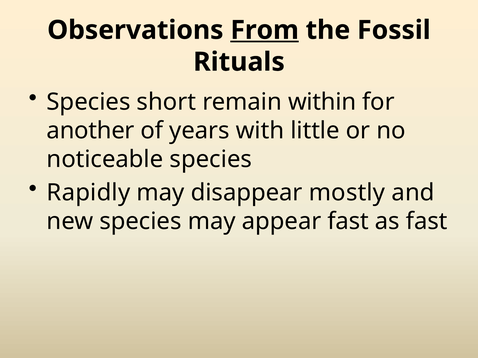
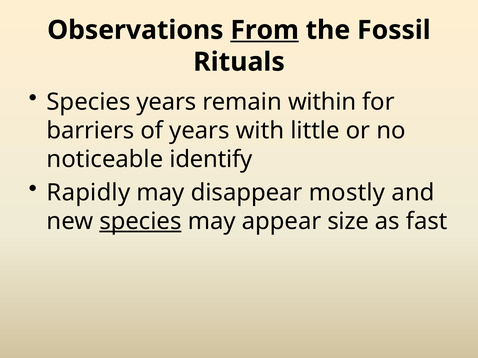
Species short: short -> years (166, 102)
another: another -> barriers (90, 131)
noticeable species: species -> identify (211, 159)
species underline: none -> present (140, 222)
appear fast: fast -> size (348, 222)
